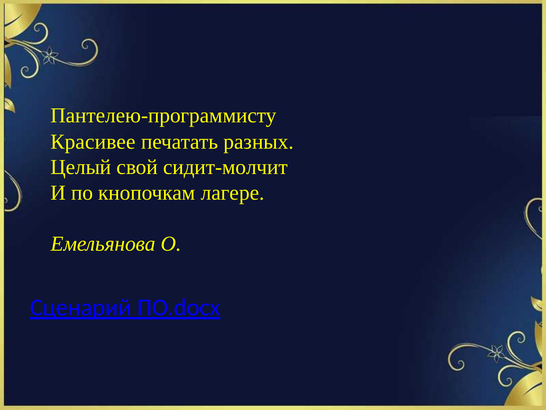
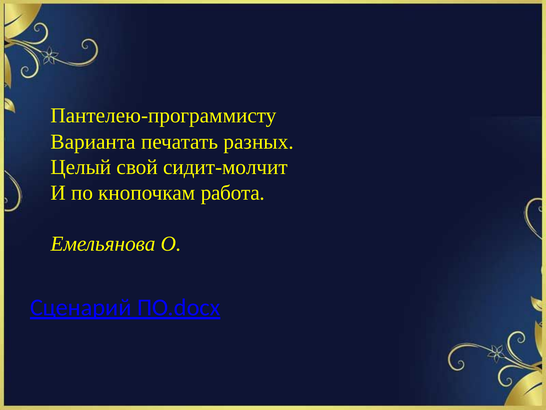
Красивее: Красивее -> Варианта (93, 142)
лагере: лагере -> работа (233, 193)
